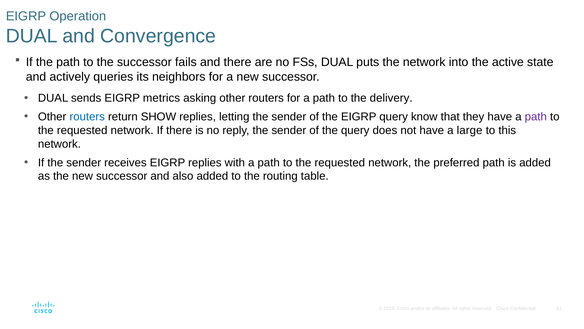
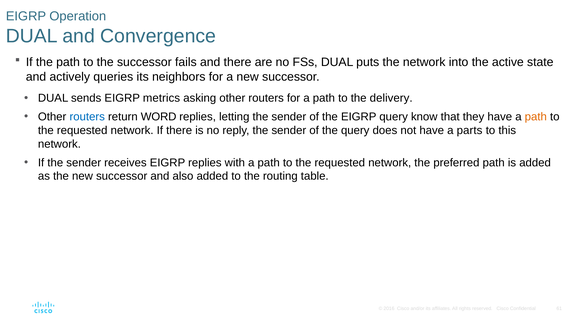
SHOW: SHOW -> WORD (159, 117)
path colour: purple -> orange (536, 117)
large: large -> parts (470, 130)
